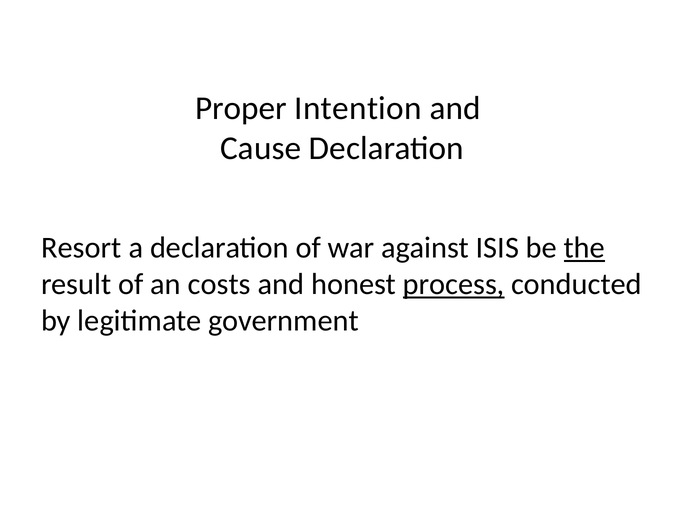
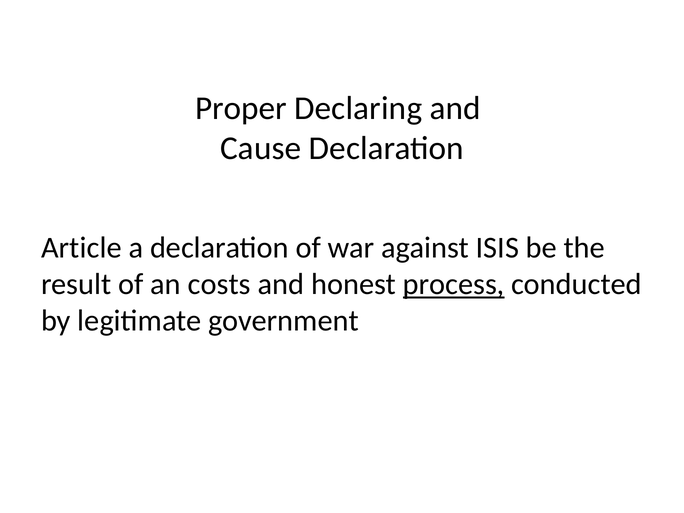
Intention: Intention -> Declaring (358, 108)
Resort: Resort -> Article (81, 248)
the underline: present -> none (584, 248)
